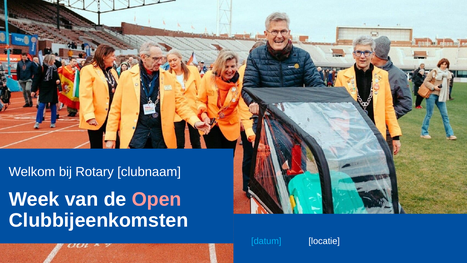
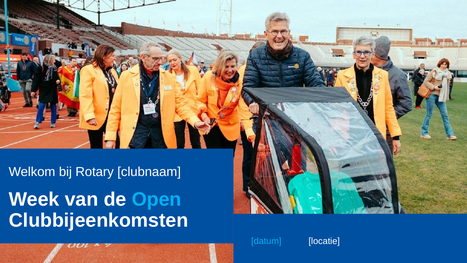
Open colour: pink -> light blue (157, 199)
